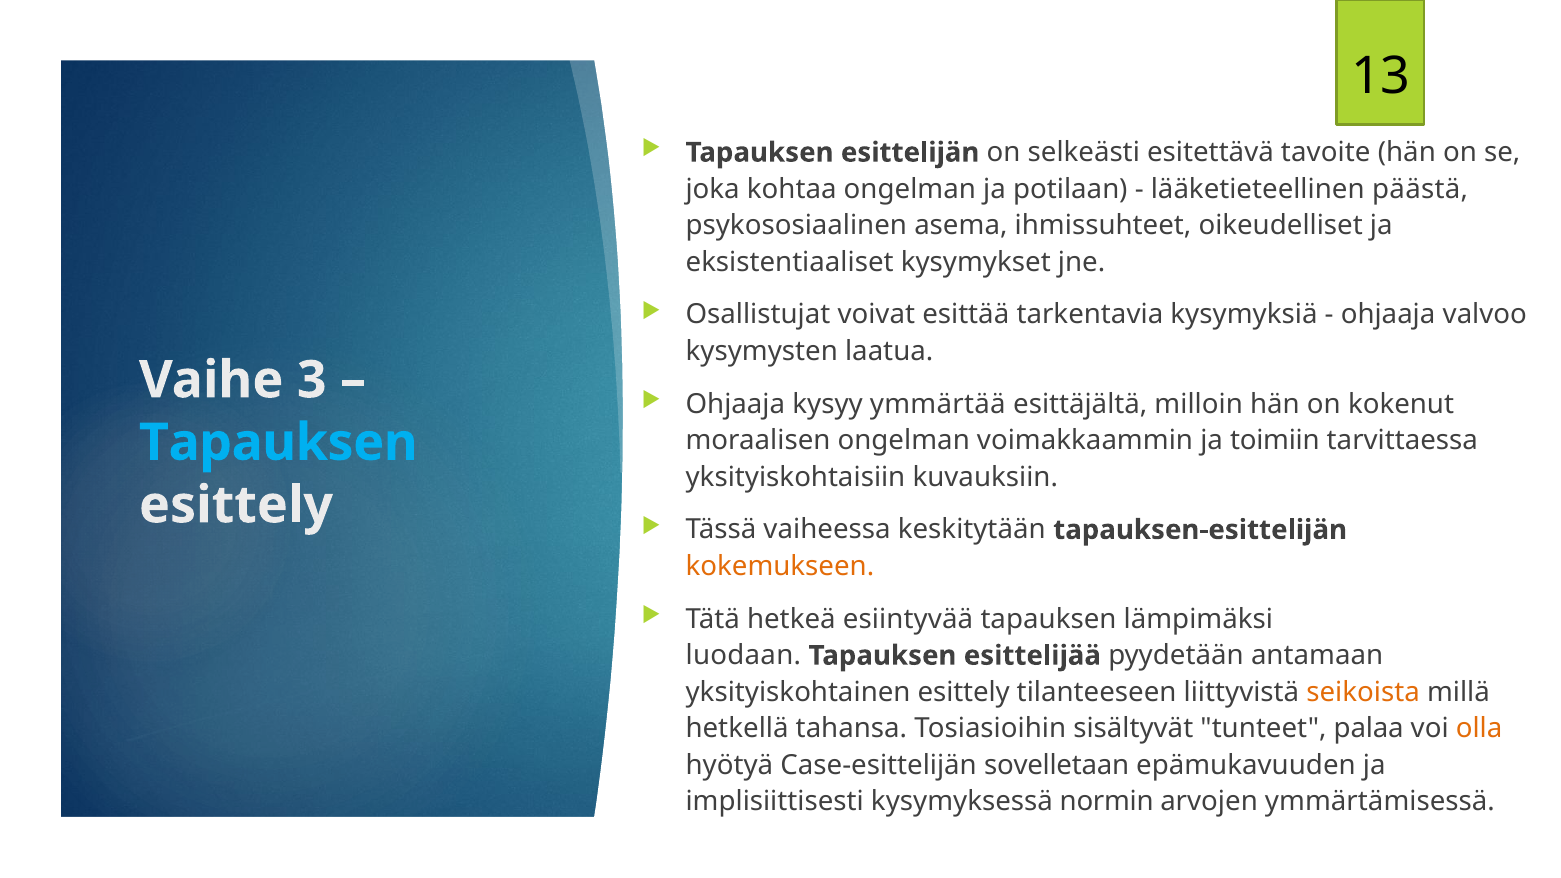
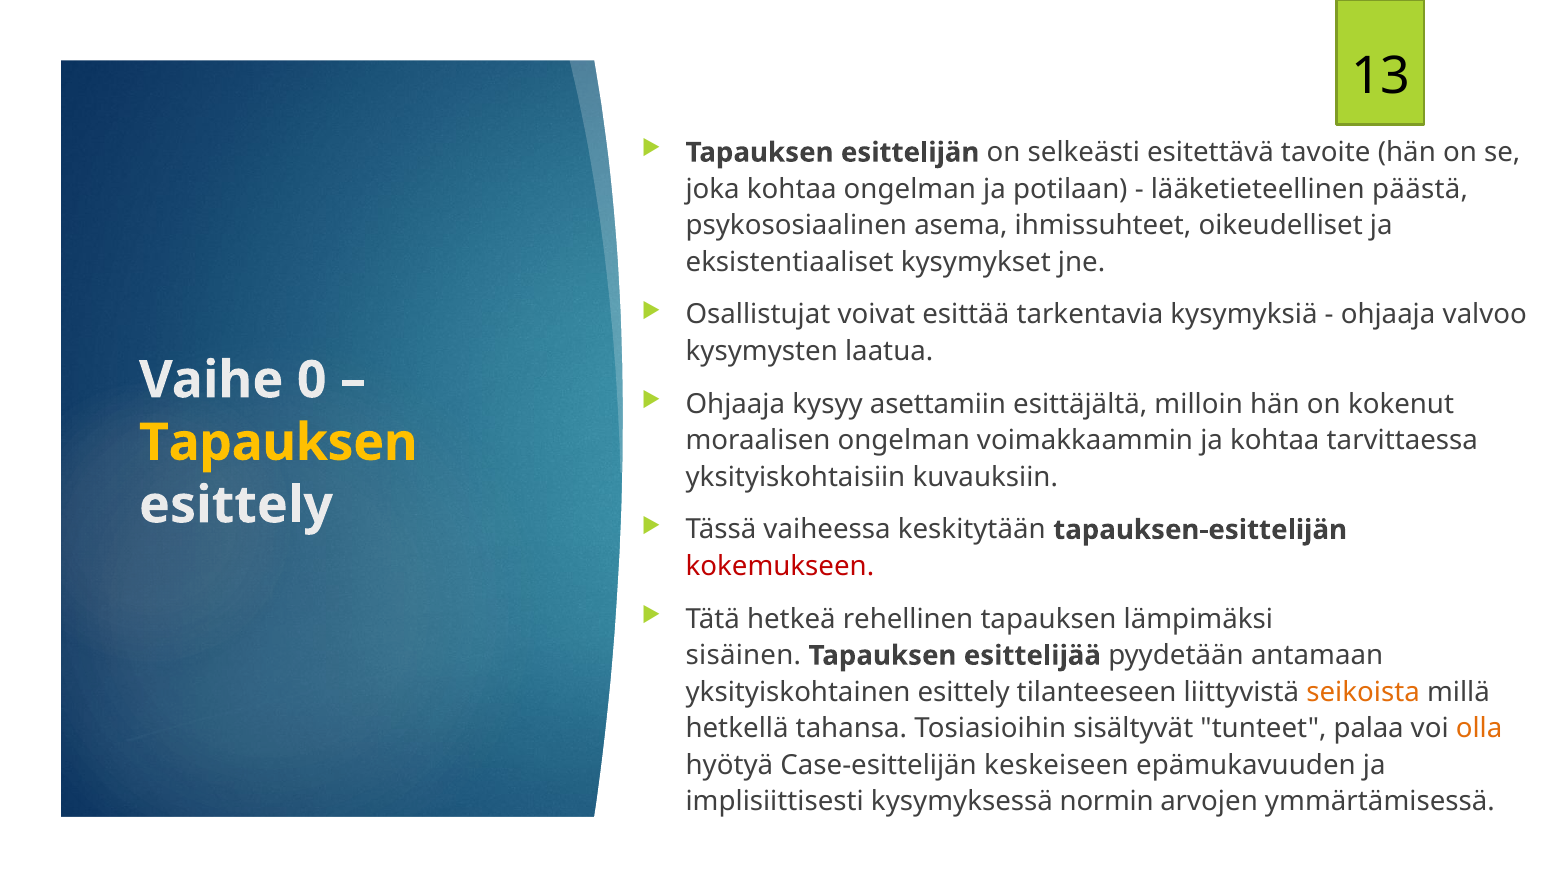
3: 3 -> 0 (312, 380)
ymmärtää: ymmärtää -> asettamiin (938, 404)
ja toimiin: toimiin -> kohtaa (1275, 441)
Tapauksen colour: light blue -> yellow (278, 443)
kokemukseen colour: orange -> red (780, 566)
esiintyvää: esiintyvää -> rehellinen (908, 619)
luodaan: luodaan -> sisäinen (743, 656)
sovelletaan: sovelletaan -> keskeiseen (1056, 765)
